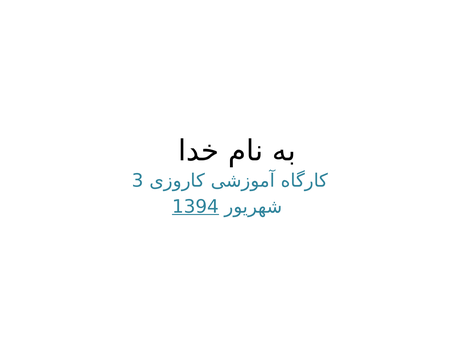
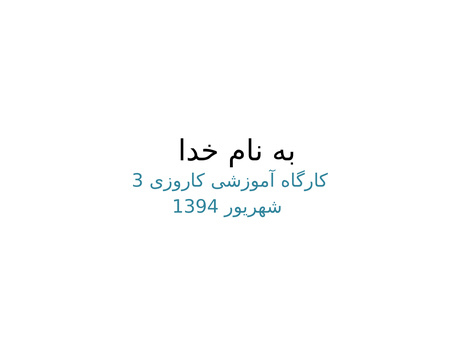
1394 underline: present -> none (195, 206)
